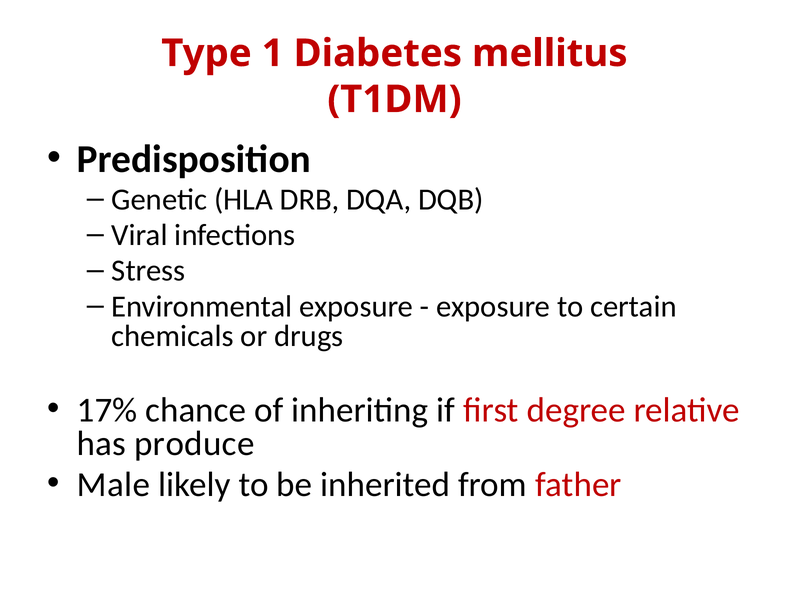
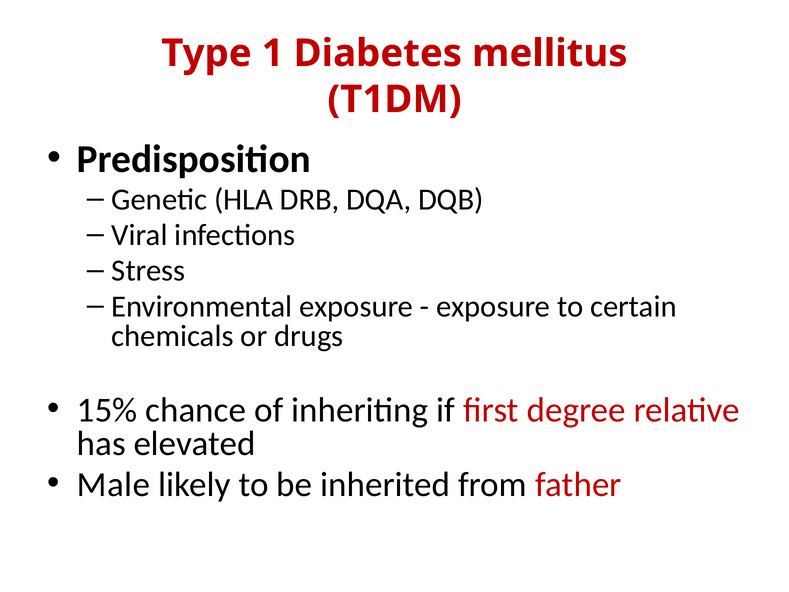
17%: 17% -> 15% (107, 410)
produce: produce -> elevated (195, 444)
